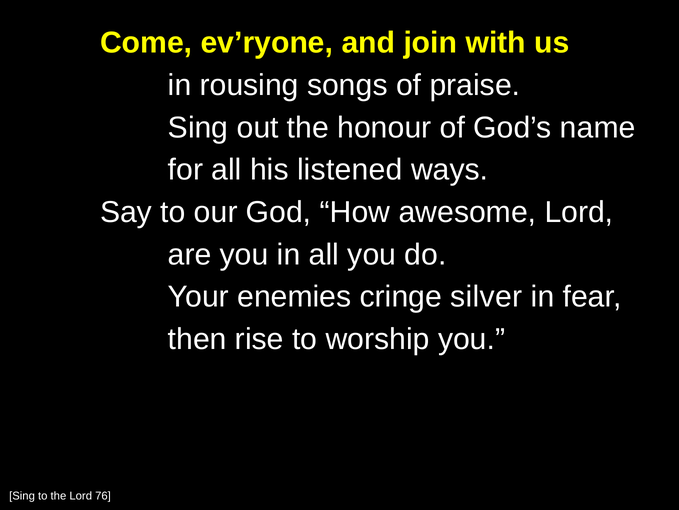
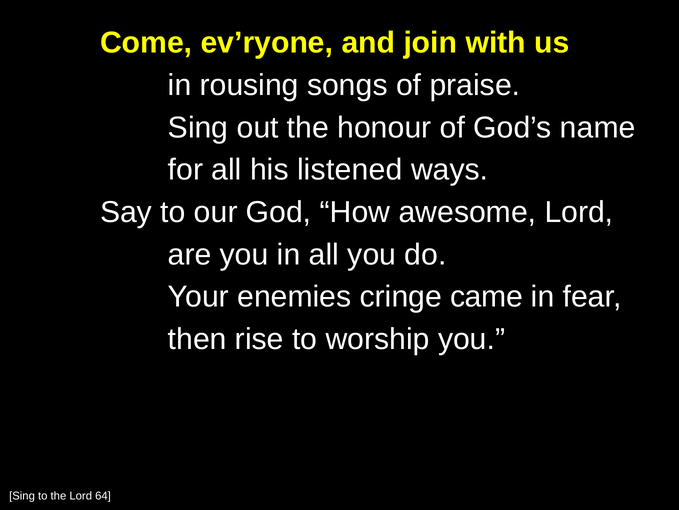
silver: silver -> came (487, 297)
76: 76 -> 64 (103, 495)
